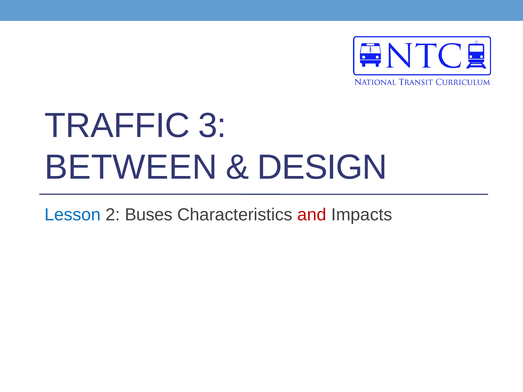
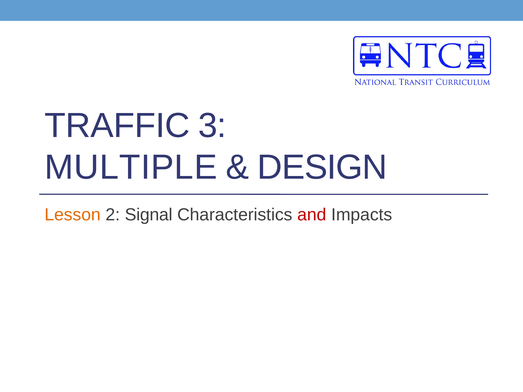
BETWEEN: BETWEEN -> MULTIPLE (131, 168)
Lesson colour: blue -> orange (73, 215)
Buses: Buses -> Signal (149, 215)
